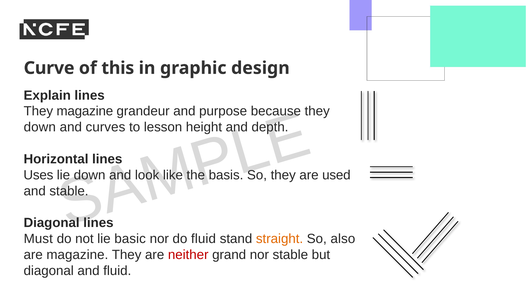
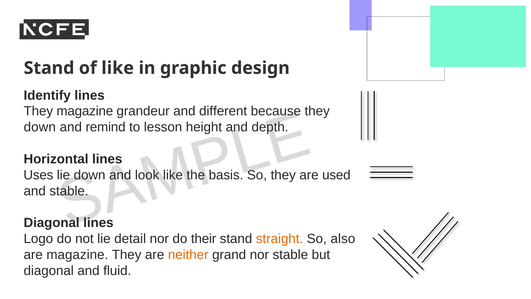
Curve: Curve -> Stand (49, 68)
of this: this -> like (118, 68)
Explain: Explain -> Identify (47, 95)
purpose: purpose -> different (223, 111)
curves: curves -> remind (106, 127)
Must: Must -> Logo (38, 239)
basic: basic -> detail (130, 239)
do fluid: fluid -> their (204, 239)
neither colour: red -> orange (188, 254)
